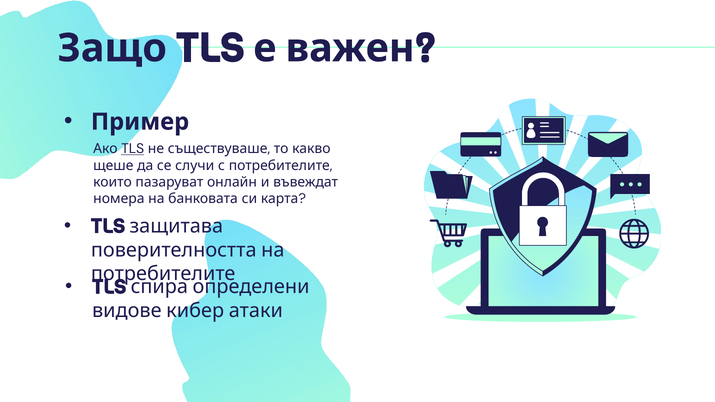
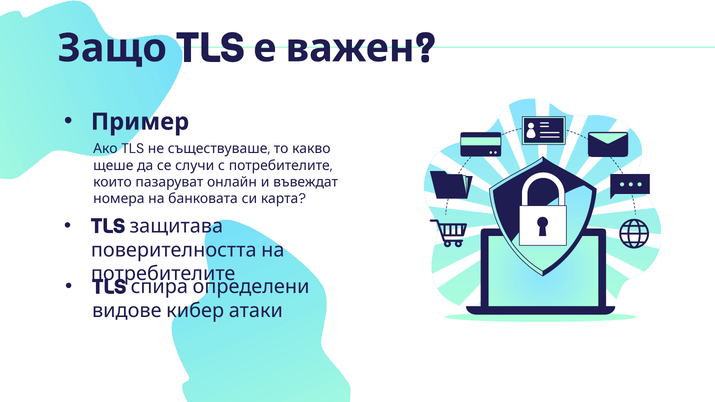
TLS underline: present -> none (133, 149)
